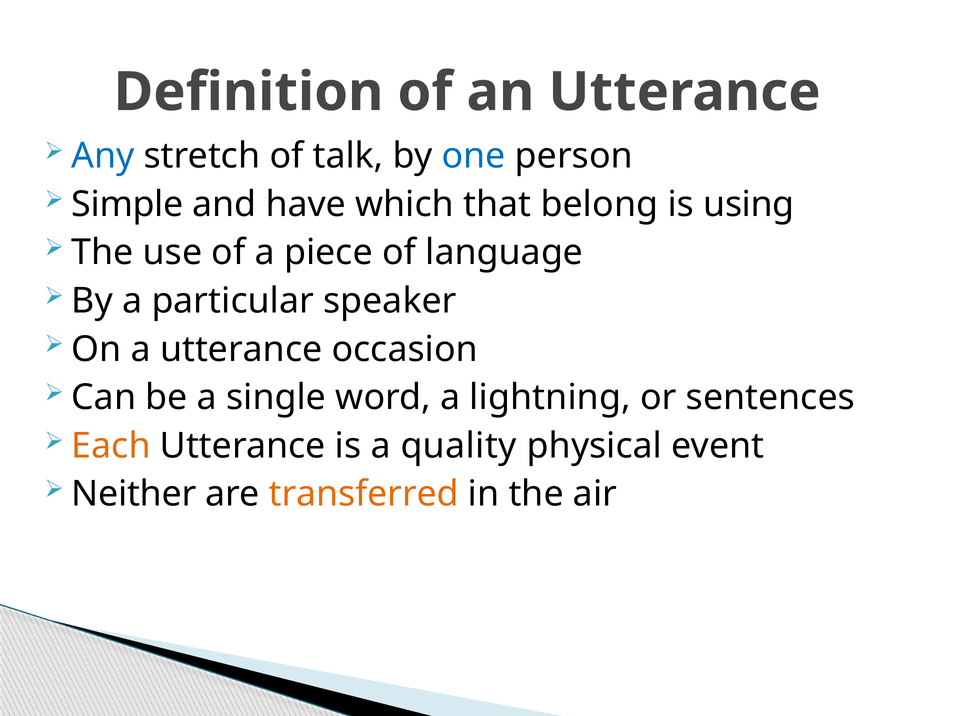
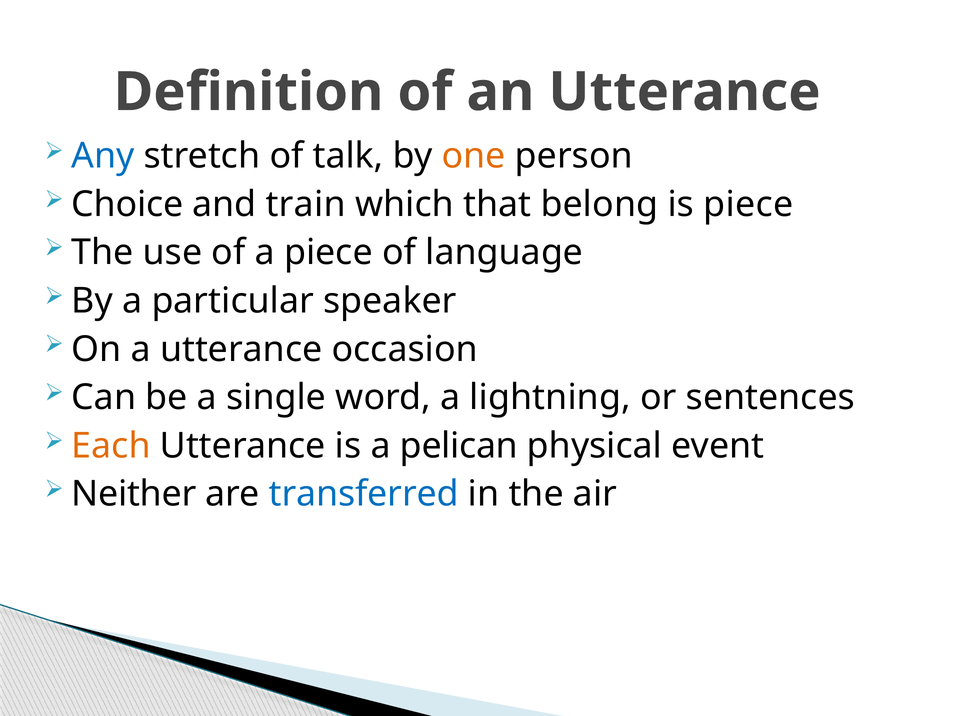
one colour: blue -> orange (474, 156)
Simple: Simple -> Choice (127, 204)
have: have -> train (306, 204)
is using: using -> piece (749, 204)
quality: quality -> pelican (459, 445)
transferred colour: orange -> blue (364, 494)
